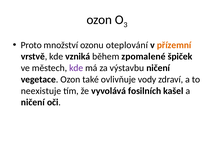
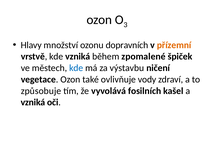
Proto: Proto -> Hlavy (31, 45)
oteplování: oteplování -> dopravních (127, 45)
kde colour: purple -> blue (76, 68)
neexistuje: neexistuje -> způsobuje (41, 91)
ničení: ničení -> vzniká (33, 102)
